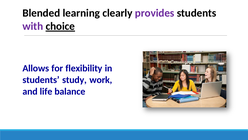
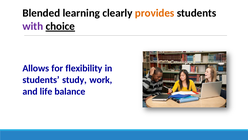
provides colour: purple -> orange (155, 13)
